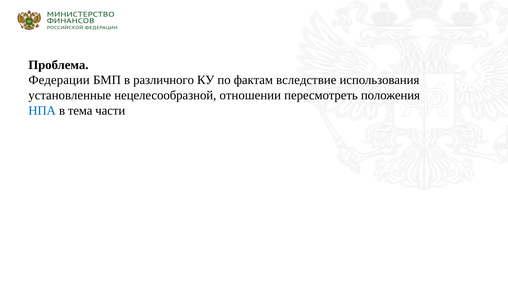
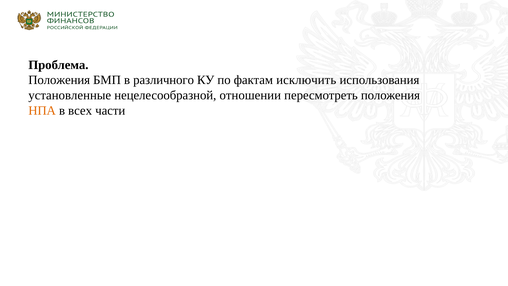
Федерации: Федерации -> Положения (59, 80)
вследствие: вследствие -> исключить (306, 80)
НПА colour: blue -> orange (42, 110)
тема: тема -> всех (80, 110)
